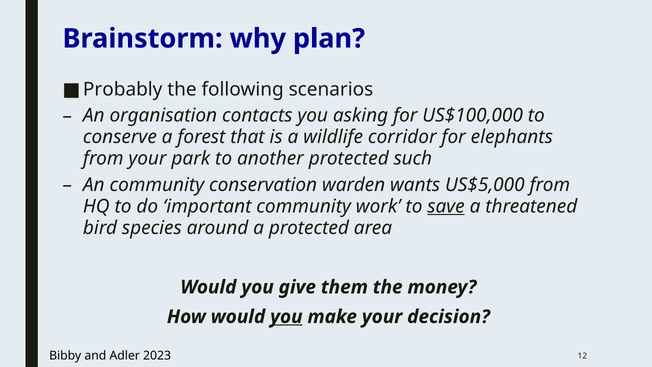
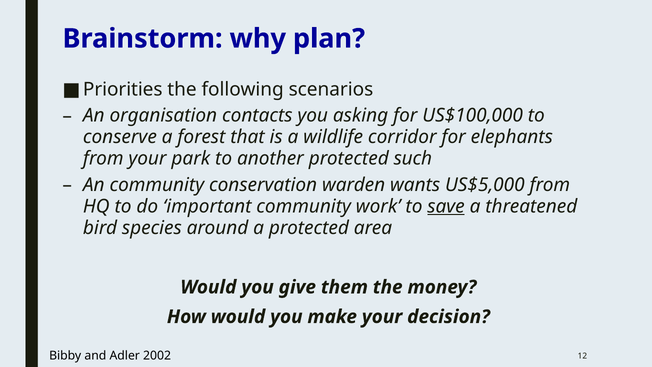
Probably: Probably -> Priorities (123, 89)
you underline: present -> none (286, 317)
2023: 2023 -> 2002 (157, 356)
